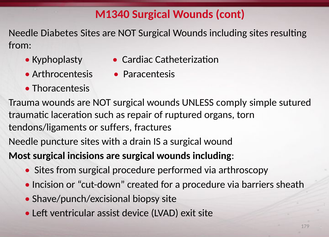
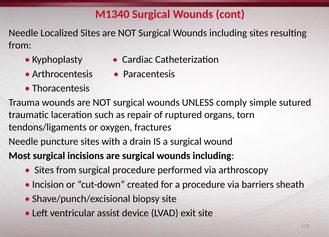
Diabetes: Diabetes -> Localized (59, 33)
suffers: suffers -> oxygen (116, 127)
